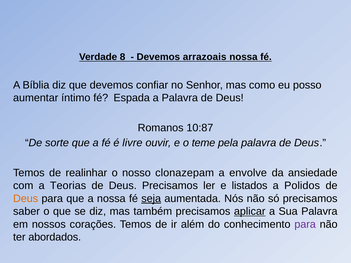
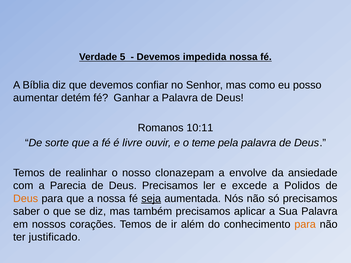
8: 8 -> 5 (123, 57)
arrazoais: arrazoais -> impedida (205, 57)
íntimo: íntimo -> detém (76, 98)
Espada: Espada -> Ganhar (132, 98)
10:87: 10:87 -> 10:11 (200, 128)
Teorias: Teorias -> Parecia (68, 186)
listados: listados -> excede (250, 186)
aplicar underline: present -> none (250, 212)
para colour: purple -> orange (305, 224)
abordados: abordados -> justificado (55, 237)
